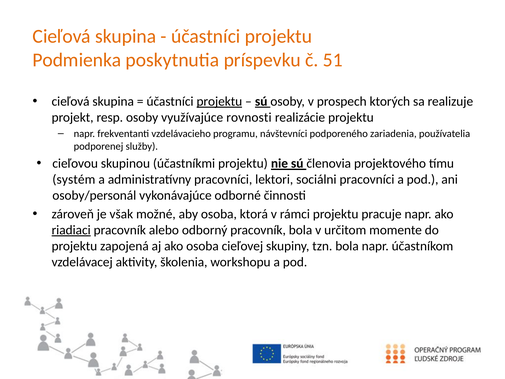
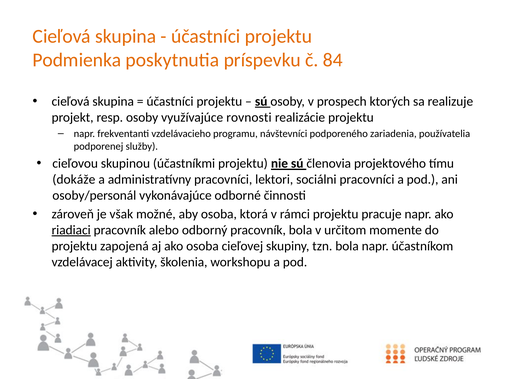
51: 51 -> 84 (333, 60)
projektu underline: present -> none (219, 101)
systém: systém -> dokáže (74, 179)
